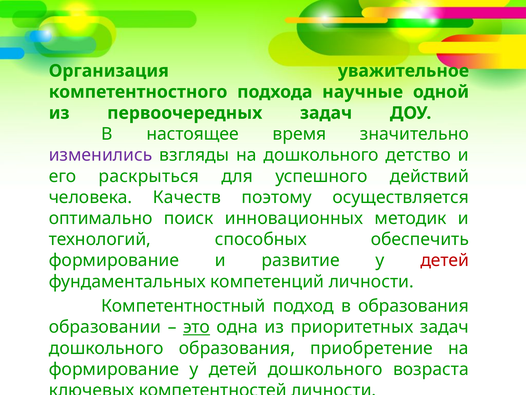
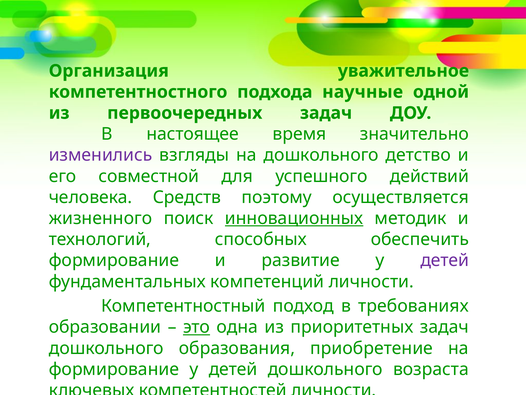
раскрыться: раскрыться -> совместной (149, 176)
Качеств: Качеств -> Средств (187, 197)
оптимально: оптимально -> жизненного (101, 218)
инновационных underline: none -> present (294, 218)
детей colour: red -> purple (445, 260)
в образования: образования -> требованиях (413, 306)
